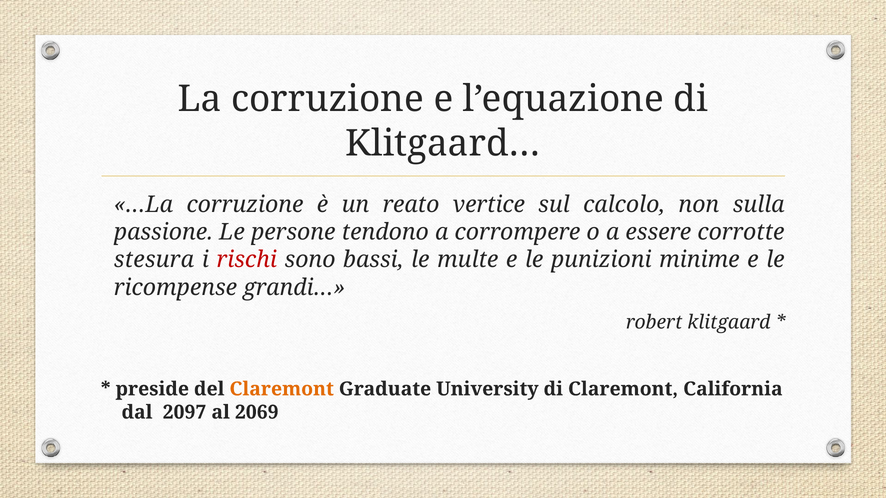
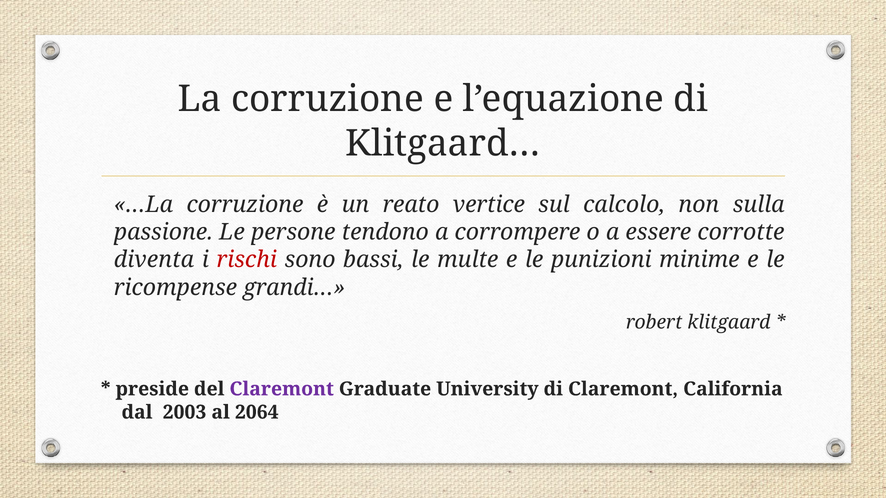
stesura: stesura -> diventa (154, 260)
Claremont colour: orange -> purple (282, 389)
2097: 2097 -> 2003 (184, 413)
2069: 2069 -> 2064 (257, 413)
